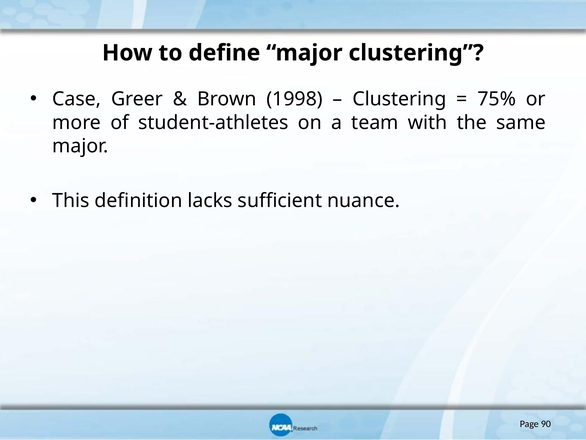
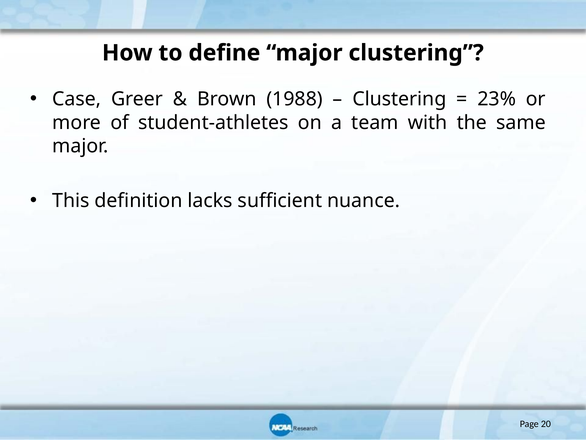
1998: 1998 -> 1988 (295, 99)
75%: 75% -> 23% (497, 99)
90: 90 -> 20 (546, 423)
